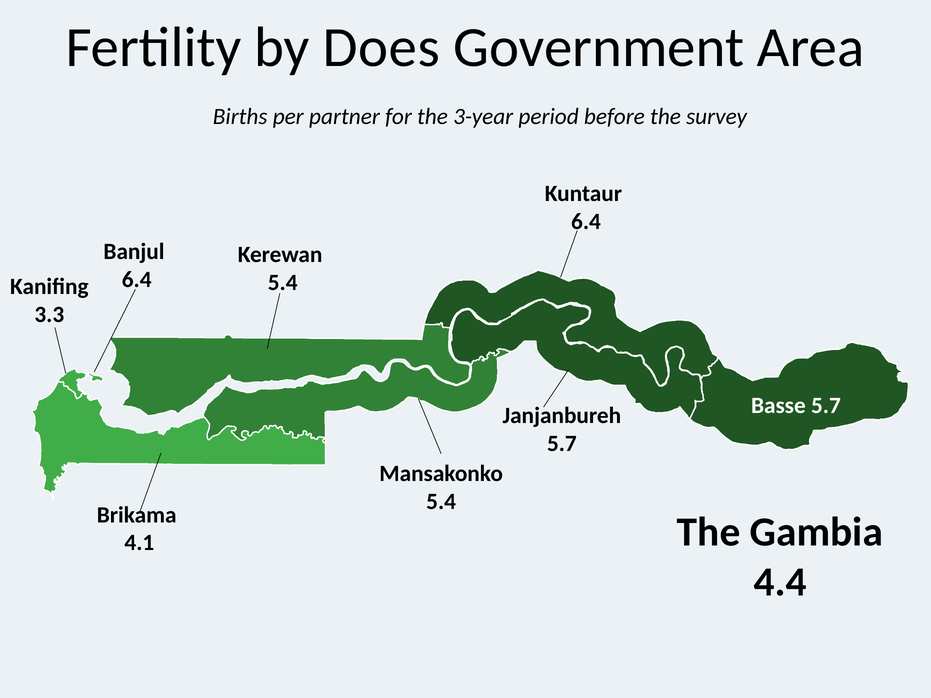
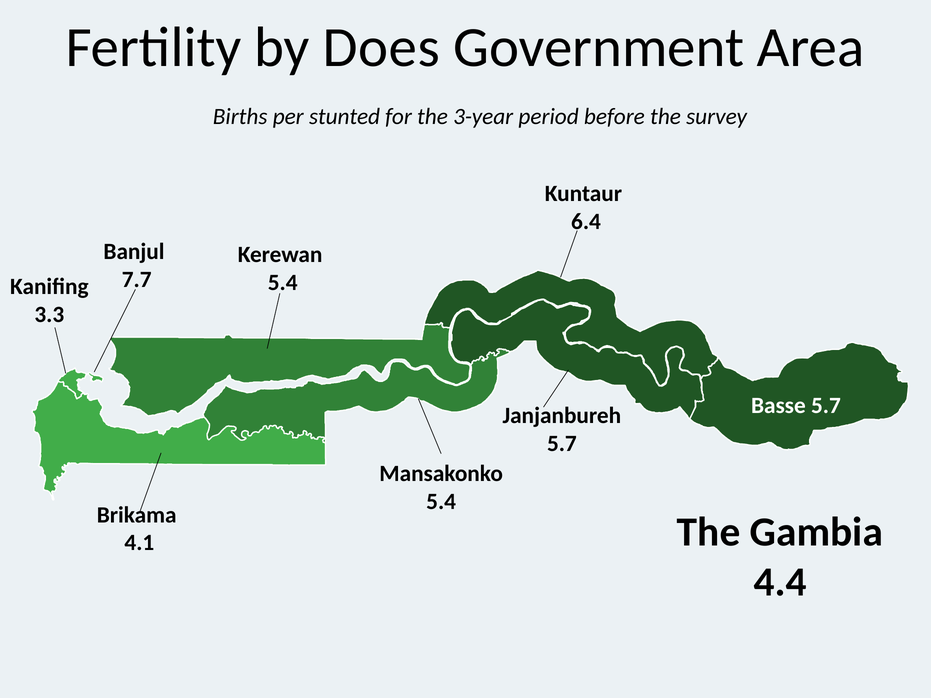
partner: partner -> stunted (345, 117)
6.4: 6.4 -> 7.7 (137, 280)
